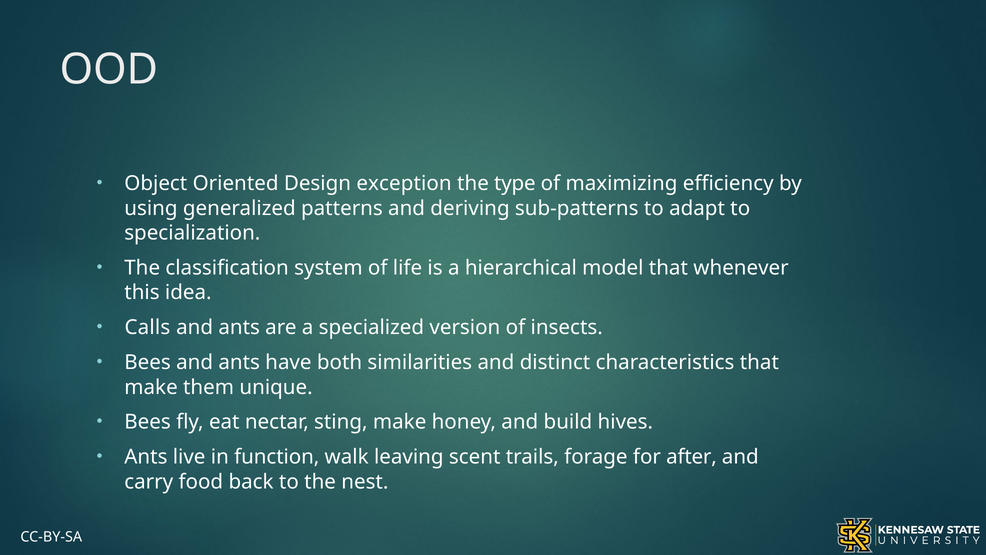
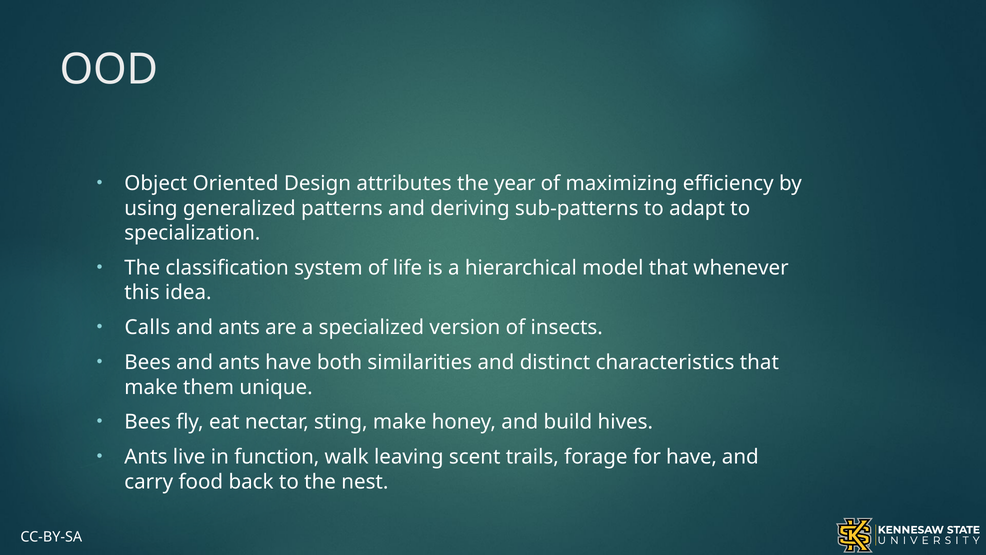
exception: exception -> attributes (404, 184)
type: type -> year (515, 184)
for after: after -> have (691, 457)
